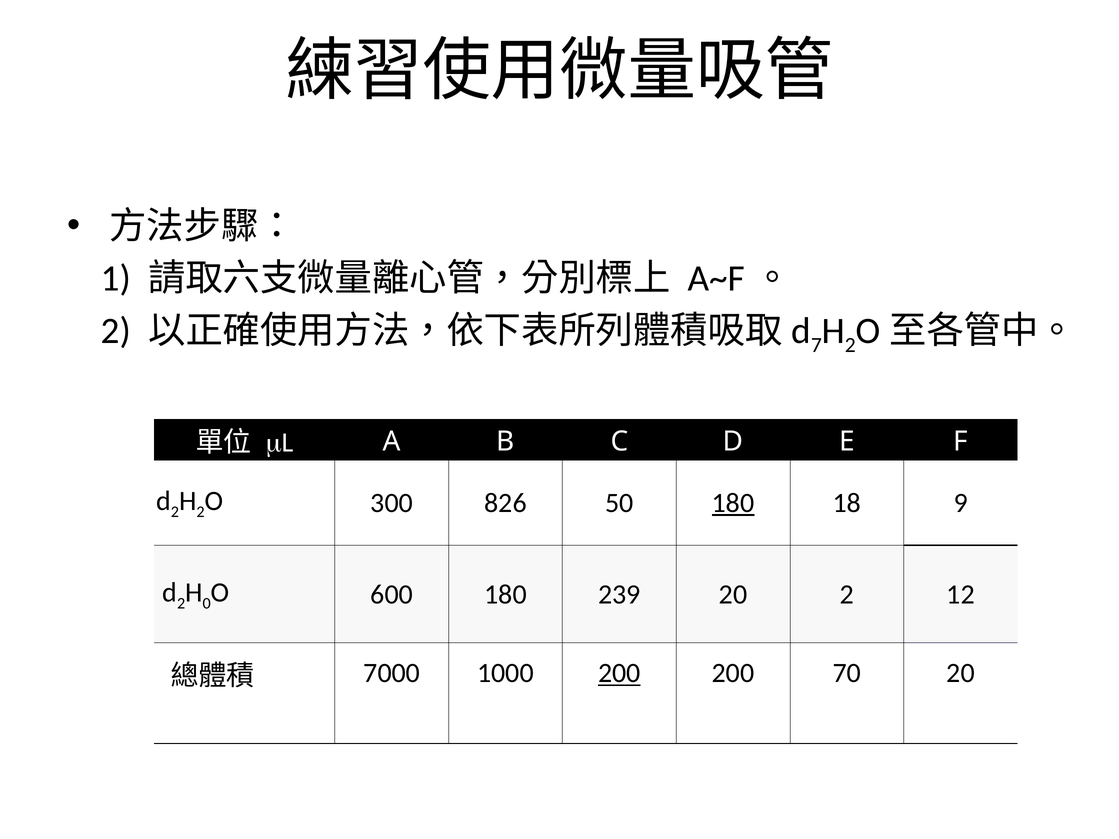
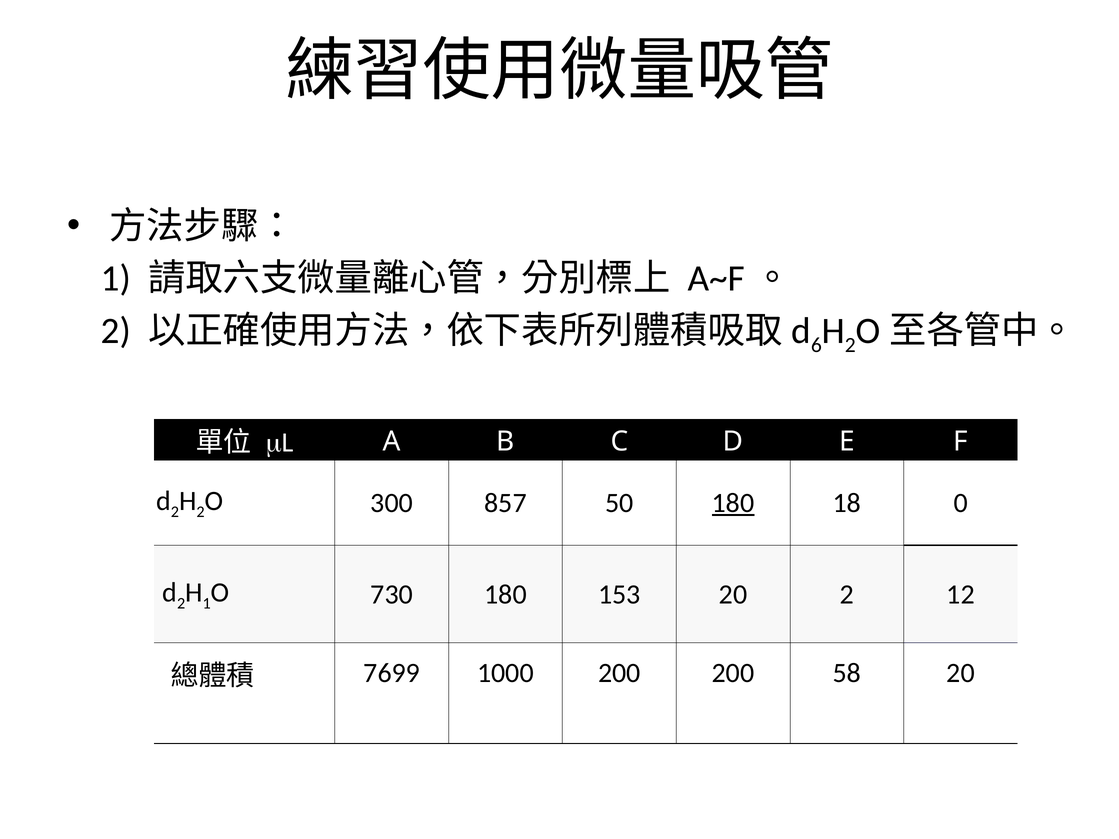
7: 7 -> 6 (816, 345)
826: 826 -> 857 (505, 503)
9: 9 -> 0 (961, 503)
0: 0 -> 1 (207, 604)
600: 600 -> 730 (392, 595)
239: 239 -> 153 (619, 595)
7000: 7000 -> 7699 (392, 673)
200 underline: present -> none (619, 673)
70: 70 -> 58 (847, 673)
